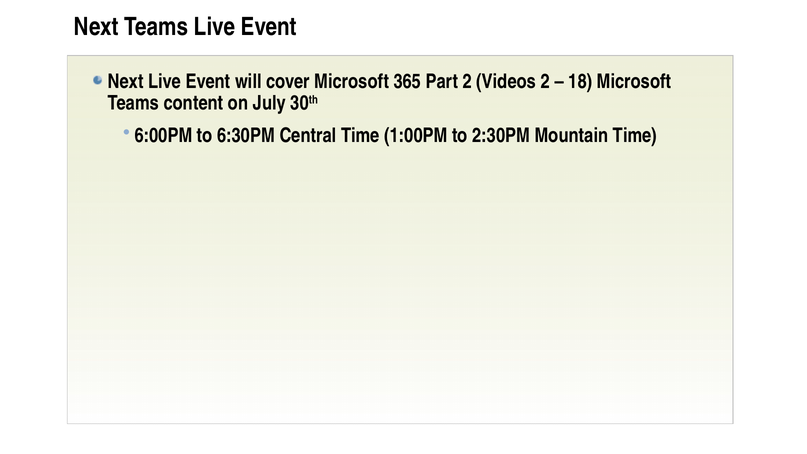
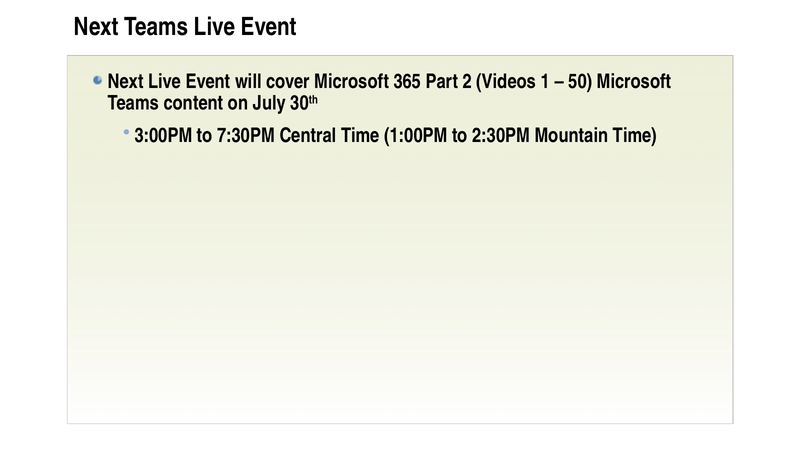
Videos 2: 2 -> 1 (545, 81)
18: 18 -> 50 (580, 81)
6:00PM: 6:00PM -> 3:00PM (163, 136)
6:30PM: 6:30PM -> 7:30PM (246, 136)
